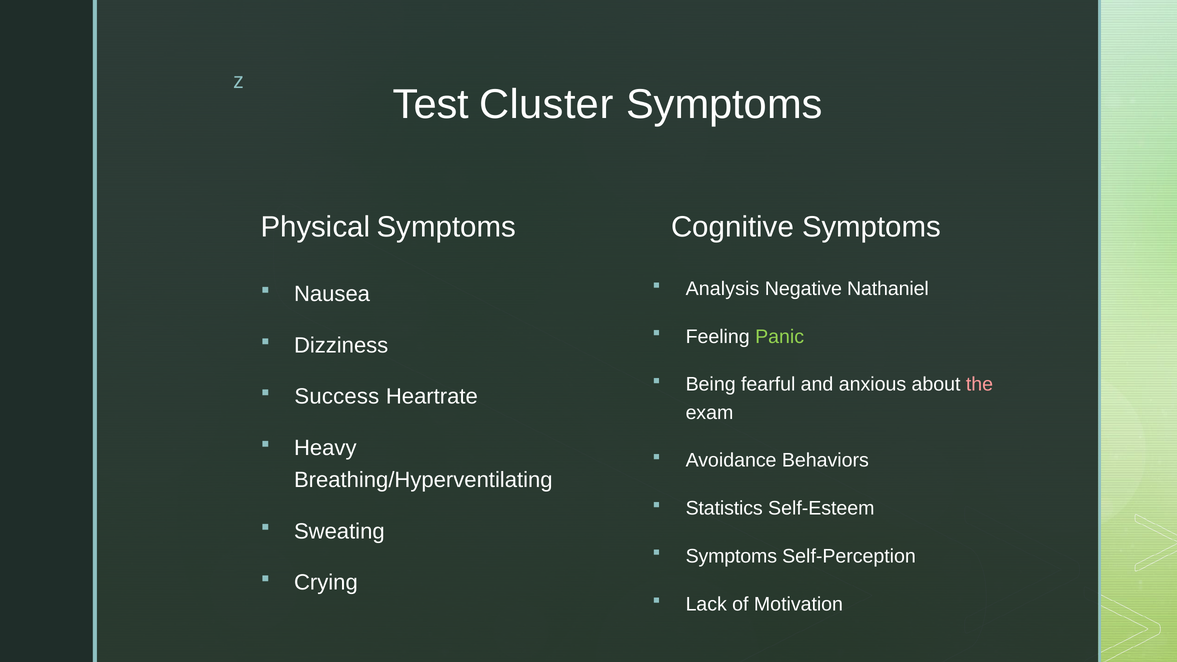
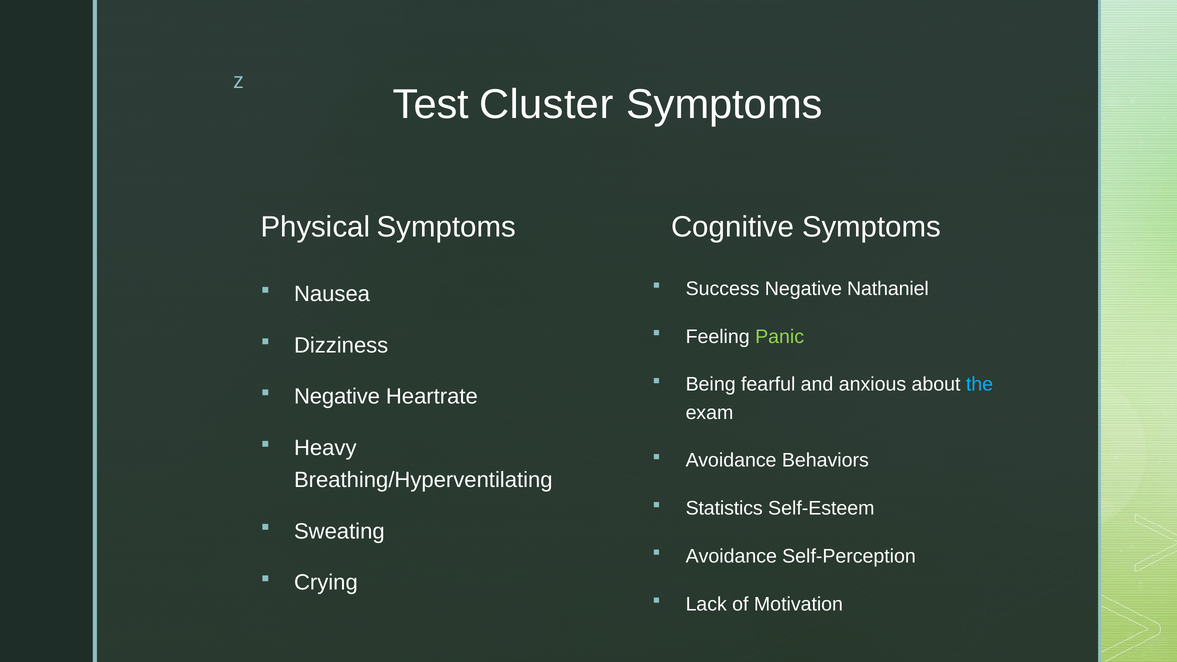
Analysis: Analysis -> Success (723, 289)
the colour: pink -> light blue (980, 384)
Success: Success -> Negative (337, 397)
Symptoms: Symptoms -> Avoidance (731, 556)
